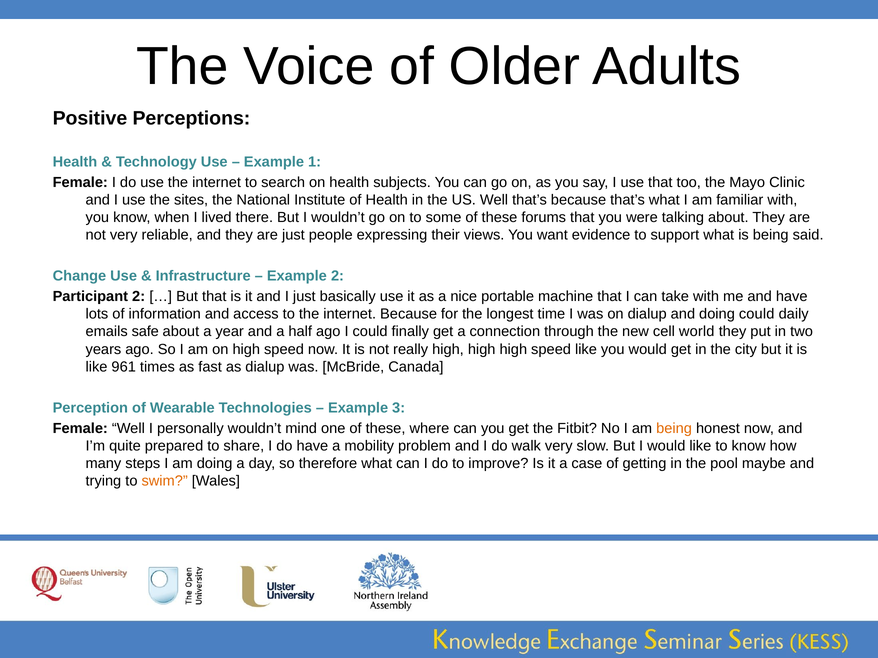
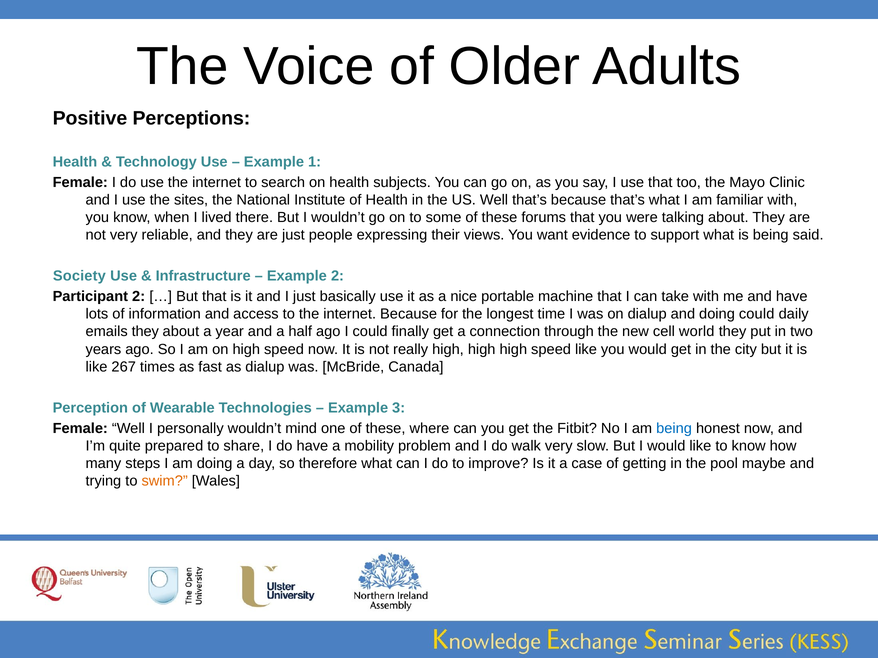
Change: Change -> Society (79, 276)
emails safe: safe -> they (145, 332)
961: 961 -> 267 (124, 367)
being colour: orange -> blue (674, 429)
